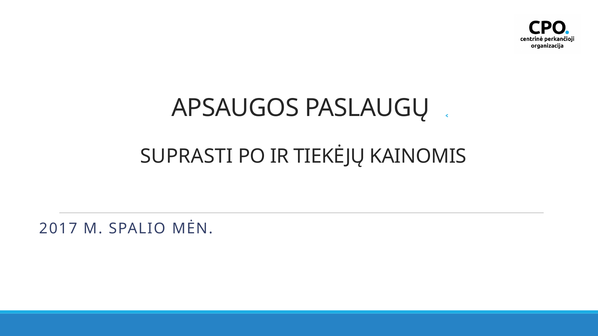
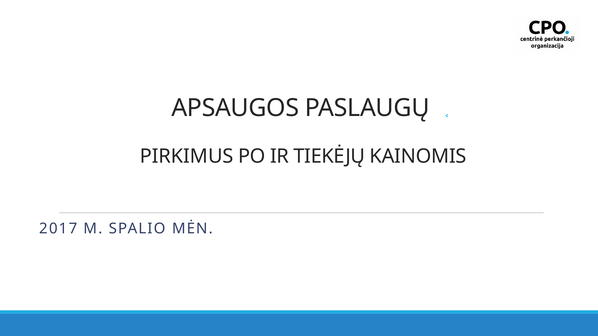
SUPRASTI: SUPRASTI -> PIRKIMUS (187, 157)
